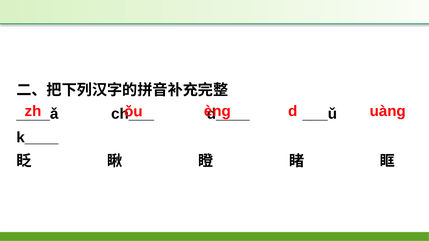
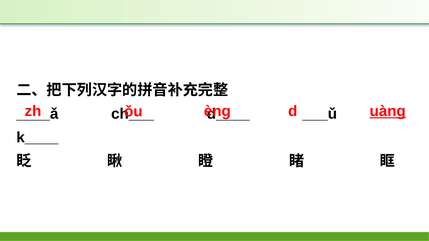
uàng underline: none -> present (388, 111)
